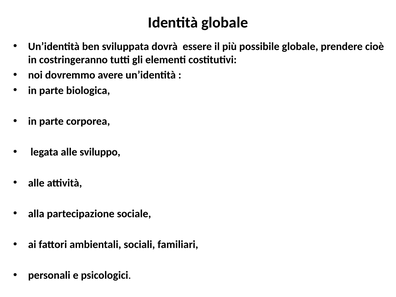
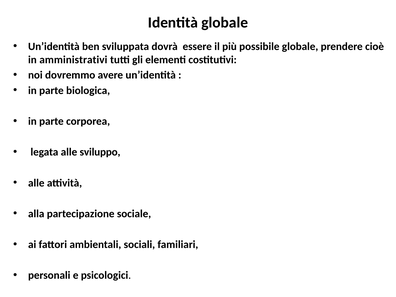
costringeranno: costringeranno -> amministrativi (73, 60)
